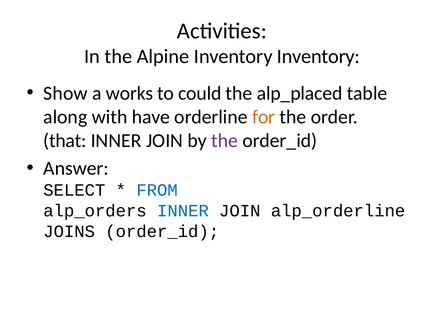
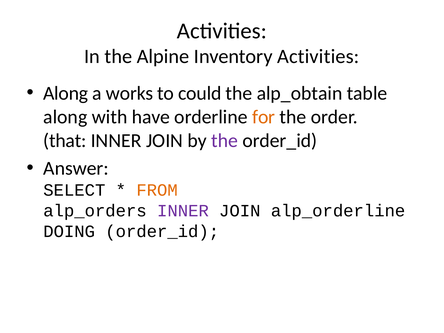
Inventory Inventory: Inventory -> Activities (318, 57)
Show: Show -> Along (66, 93)
alp_placed: alp_placed -> alp_obtain (300, 93)
FROM colour: blue -> orange (157, 190)
INNER colour: blue -> purple (183, 211)
JOINS: JOINS -> DOING (69, 232)
